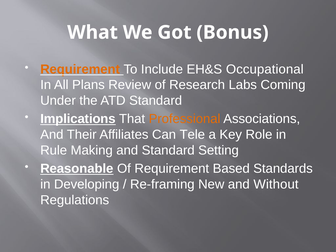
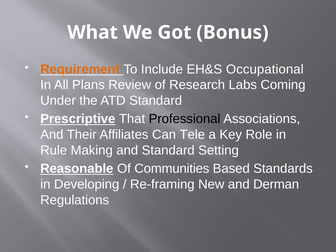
Implications: Implications -> Prescriptive (78, 119)
Professional colour: orange -> black (185, 119)
Of Requirement: Requirement -> Communities (172, 169)
Without: Without -> Derman (276, 184)
